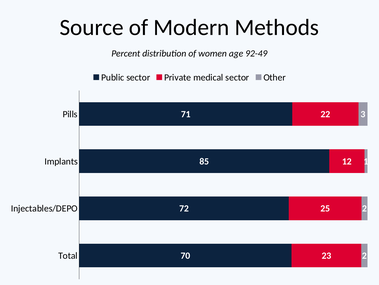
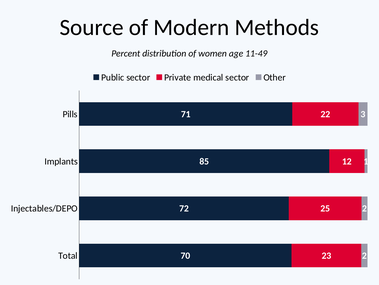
92-49: 92-49 -> 11-49 (256, 53)
